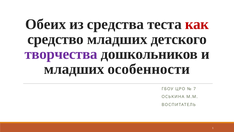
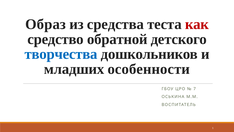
Обеих: Обеих -> Образ (46, 24)
средство младших: младших -> обратной (117, 39)
творчества colour: purple -> blue (61, 54)
